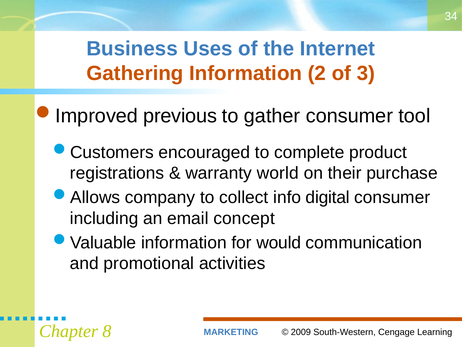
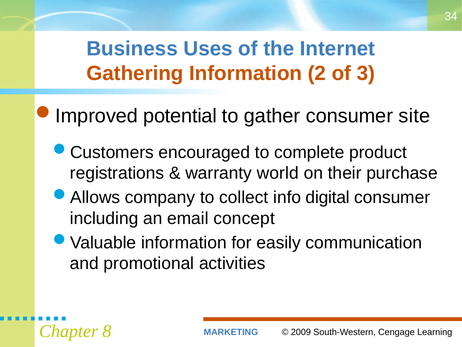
previous: previous -> potential (180, 116)
tool: tool -> site (414, 116)
would: would -> easily (279, 242)
